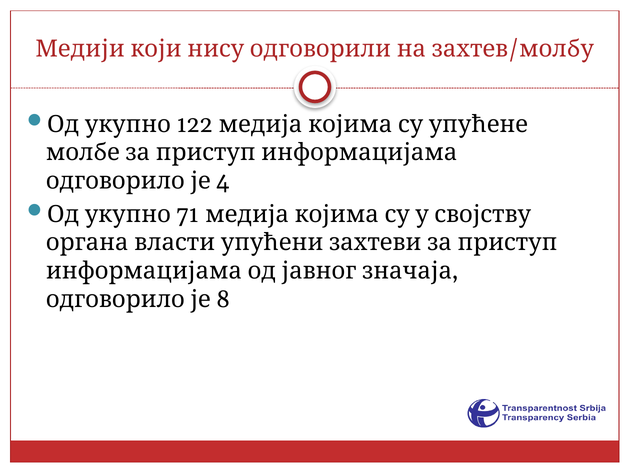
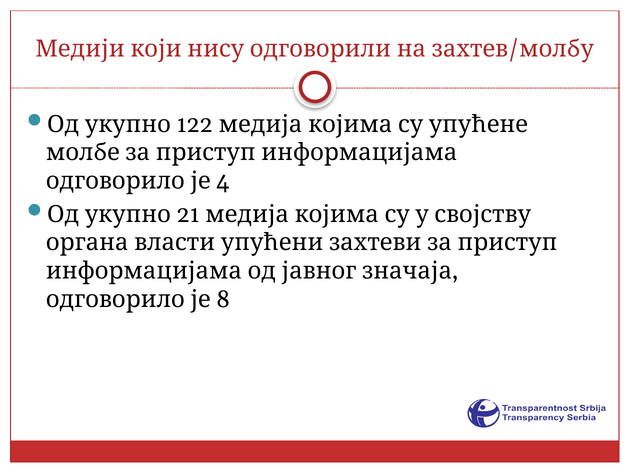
71: 71 -> 21 (188, 214)
